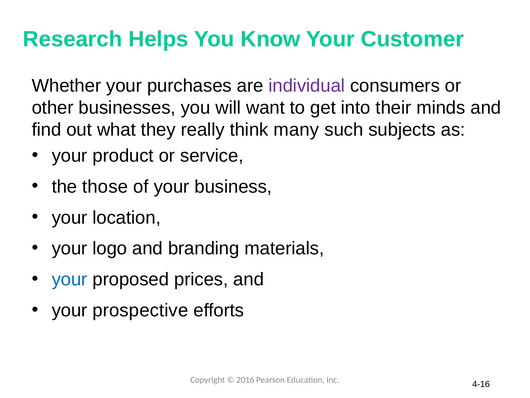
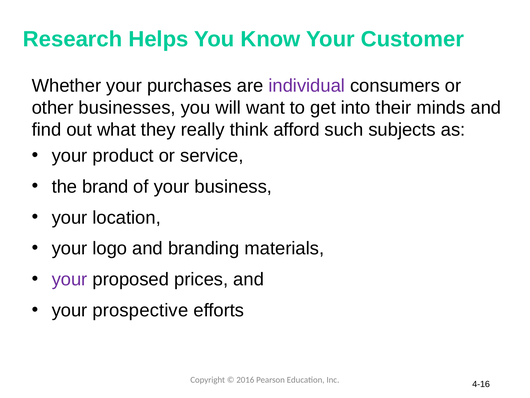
many: many -> afford (297, 130)
those: those -> brand (105, 186)
your colour: blue -> purple (70, 279)
